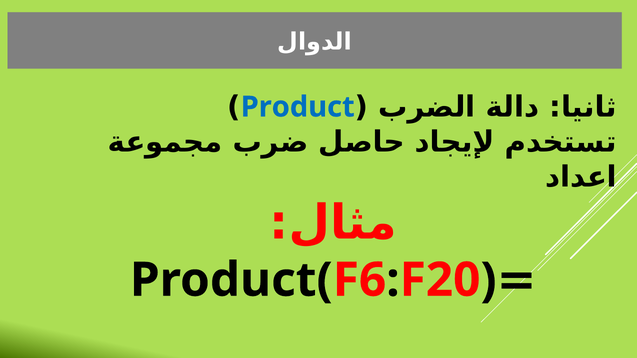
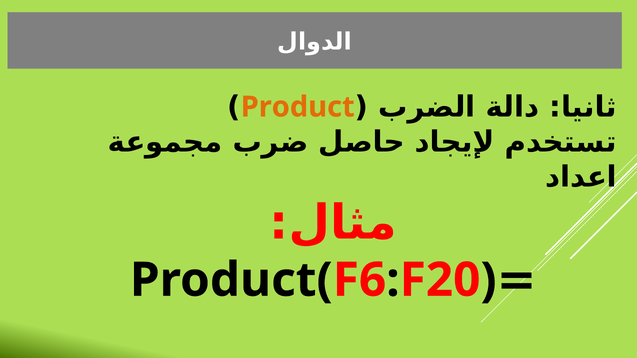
Product colour: blue -> orange (298, 107)
